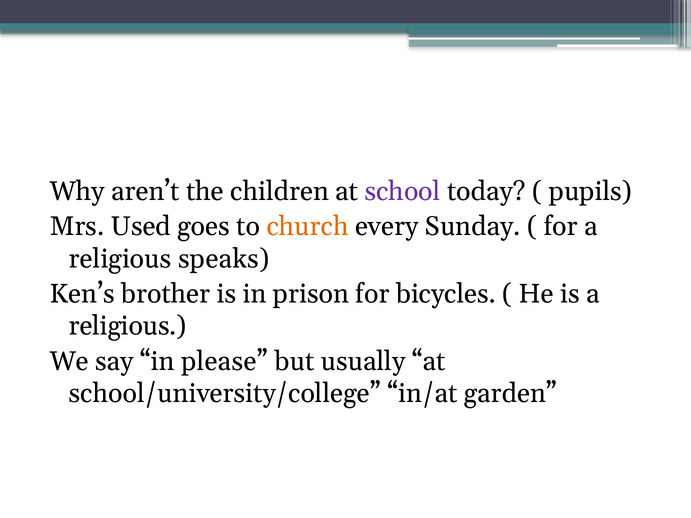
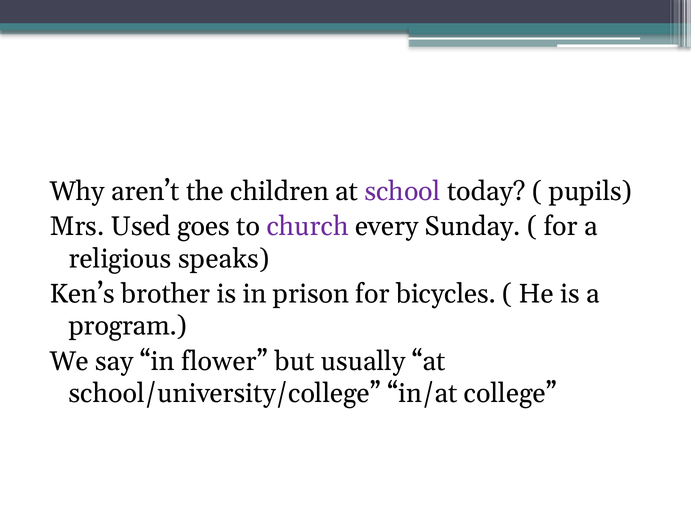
church colour: orange -> purple (308, 227)
religious: religious -> program (128, 326)
please: please -> flower (225, 361)
garden: garden -> college (510, 394)
